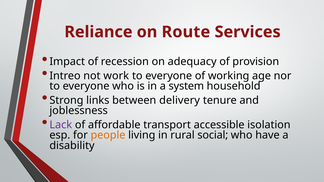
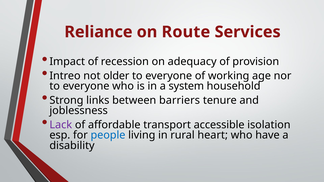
work: work -> older (116, 76)
delivery: delivery -> barriers (180, 100)
people colour: orange -> blue (108, 135)
social: social -> heart (213, 135)
